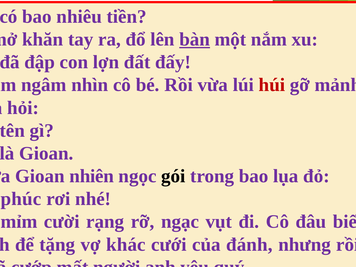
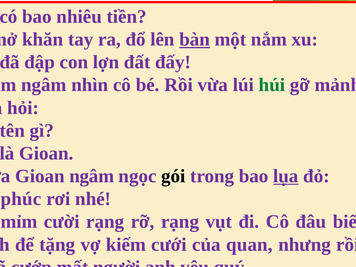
húi colour: red -> green (272, 85)
Gioan nhiên: nhiên -> ngâm (92, 176)
lụa underline: none -> present (286, 176)
rỡ ngạc: ngạc -> rạng (180, 222)
khác: khác -> kiếm (126, 245)
đánh: đánh -> quan (249, 245)
